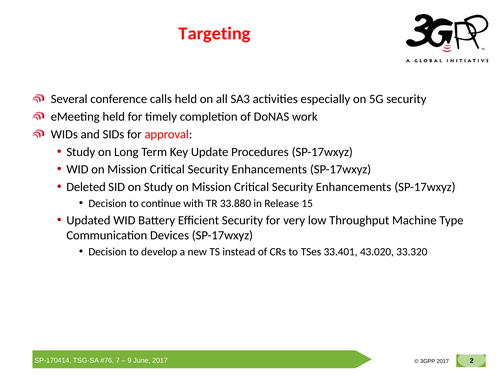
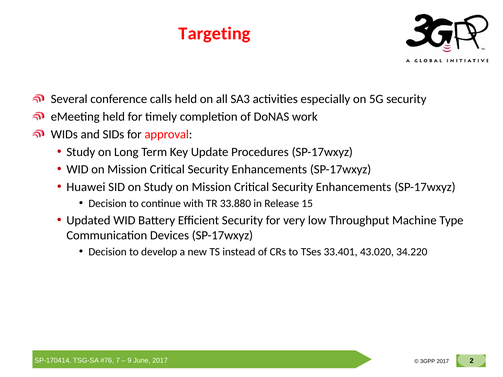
Deleted: Deleted -> Huawei (86, 187)
33.320: 33.320 -> 34.220 (412, 252)
